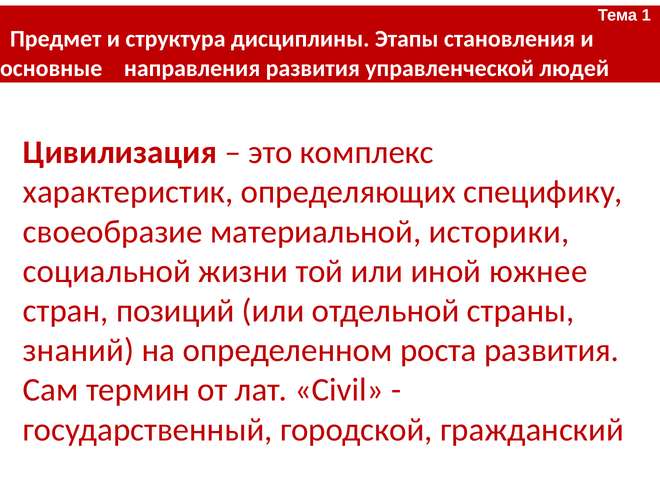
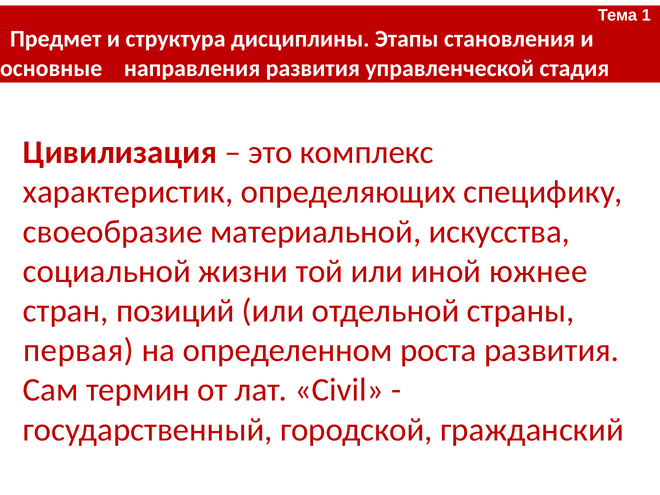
людей: людей -> стадия (574, 68)
историки: историки -> искусства (499, 232)
знаний: знаний -> первая (78, 350)
